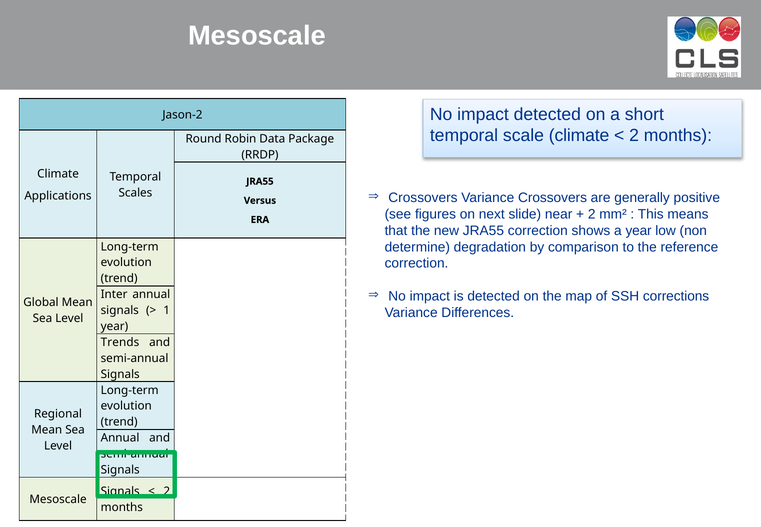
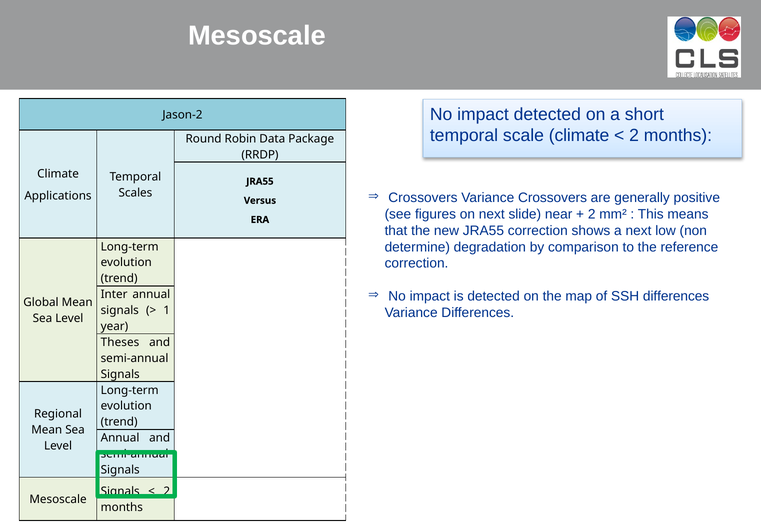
a year: year -> next (639, 231)
SSH corrections: corrections -> differences (676, 296)
Trends: Trends -> Theses (120, 342)
